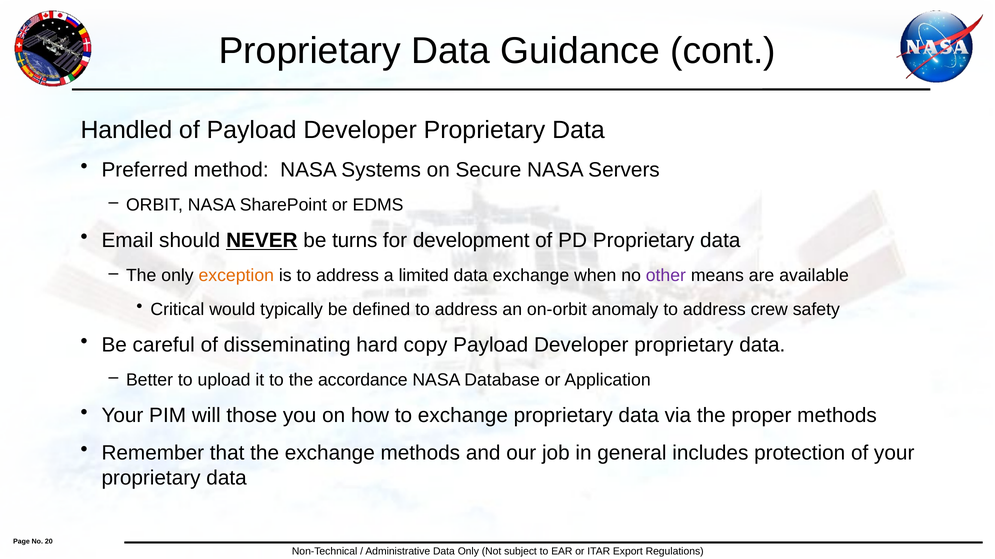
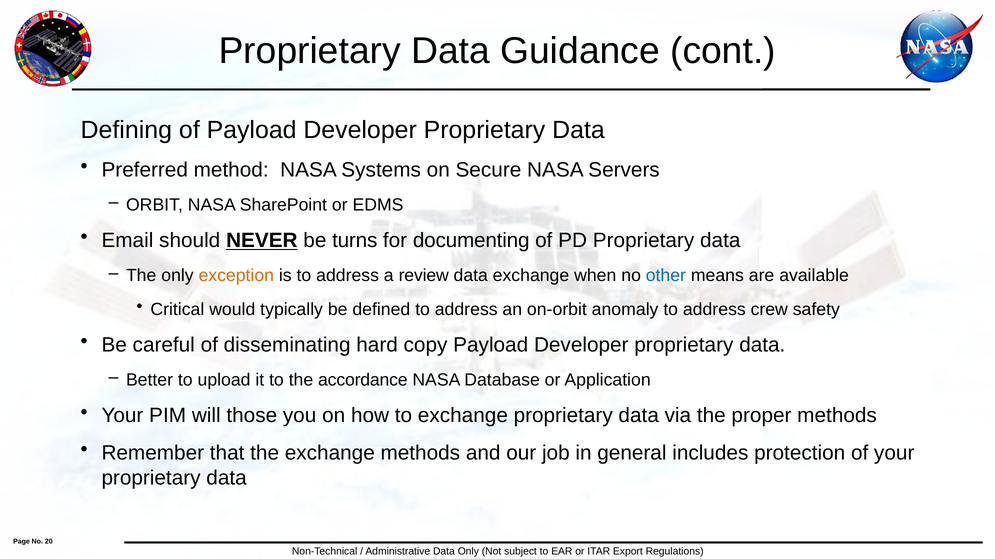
Handled: Handled -> Defining (126, 130)
development: development -> documenting (471, 241)
limited: limited -> review (424, 276)
other colour: purple -> blue (666, 276)
